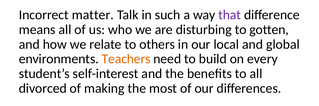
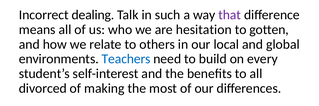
matter: matter -> dealing (93, 15)
disturbing: disturbing -> hesitation (204, 30)
Teachers colour: orange -> blue (126, 59)
